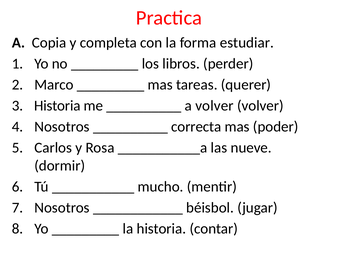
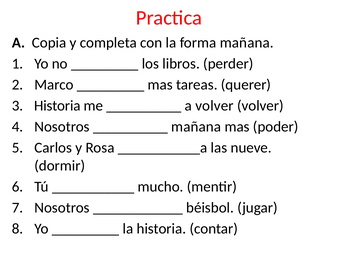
forma estudiar: estudiar -> mañana (247, 43)
correcta: correcta -> mañana (196, 127)
